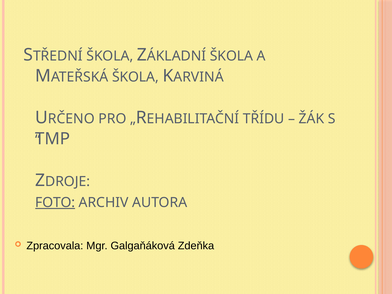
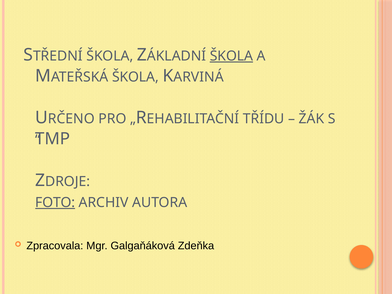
ŠKOLA underline: none -> present (231, 56)
